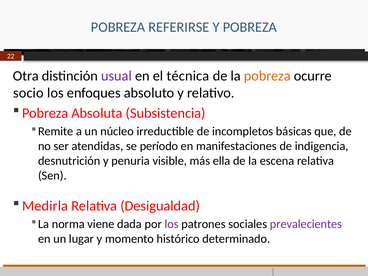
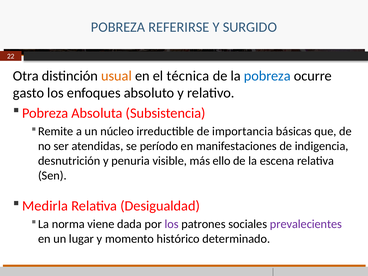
Y POBREZA: POBREZA -> SURGIDO (250, 27)
usual colour: purple -> orange (116, 76)
pobreza colour: orange -> blue (267, 76)
socio: socio -> gasto (28, 93)
incompletos: incompletos -> importancia (243, 131)
ella: ella -> ello (222, 161)
